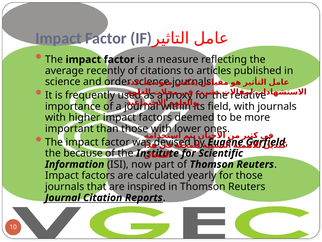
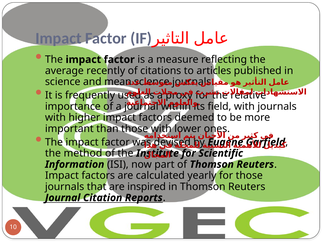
order: order -> mean (118, 82)
because: because -> method (83, 153)
